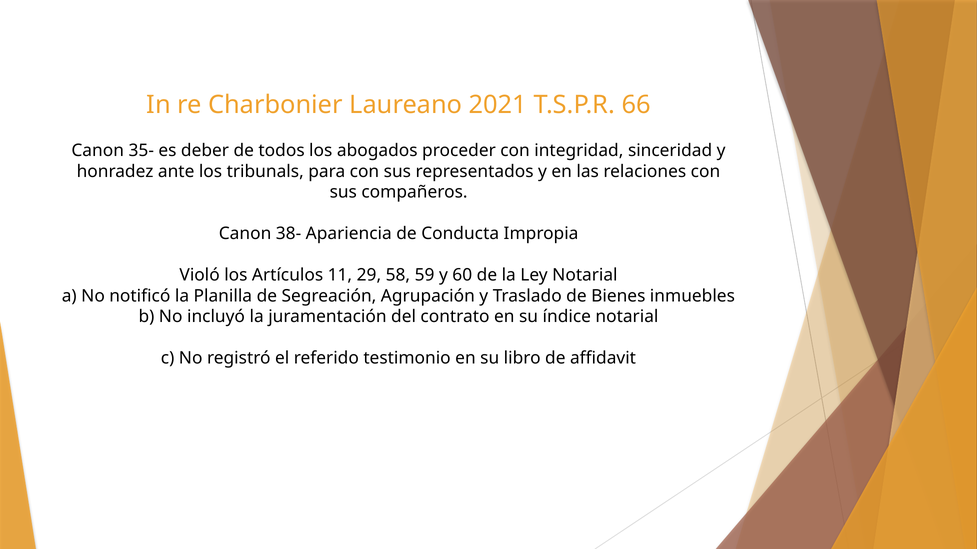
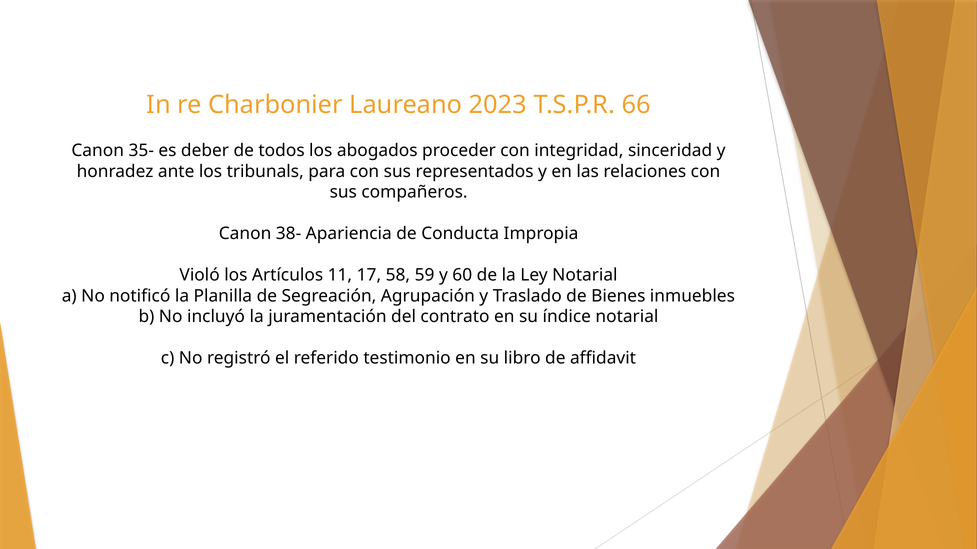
2021: 2021 -> 2023 (498, 105)
29: 29 -> 17 (369, 275)
